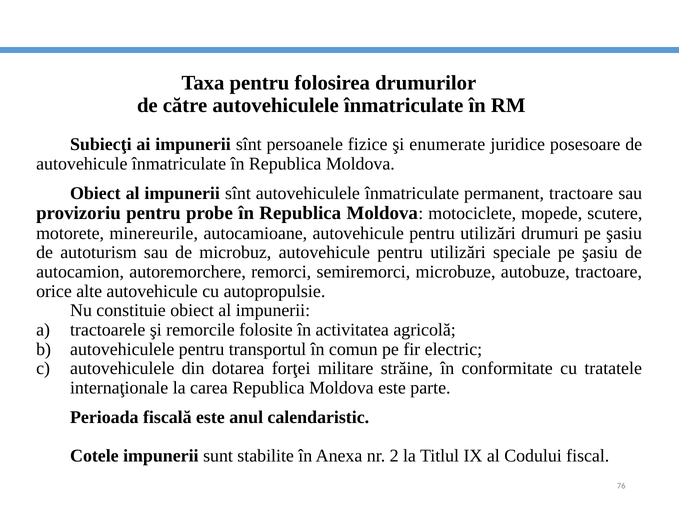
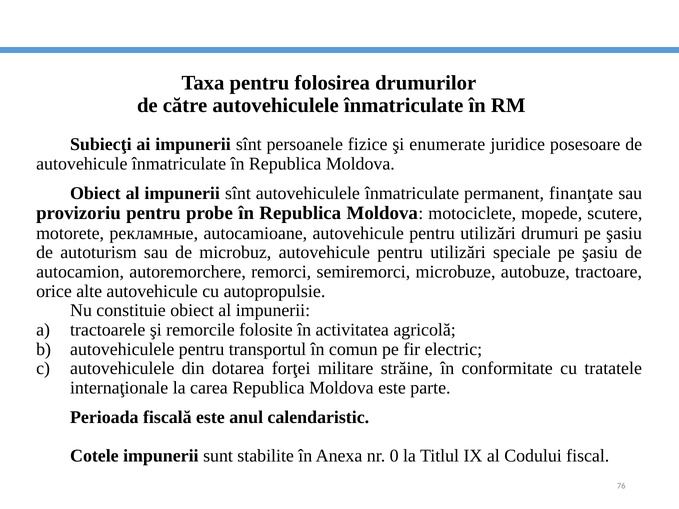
permanent tractoare: tractoare -> finanţate (581, 193)
minereurile: minereurile -> рекламные (154, 233)
2: 2 -> 0 (394, 456)
